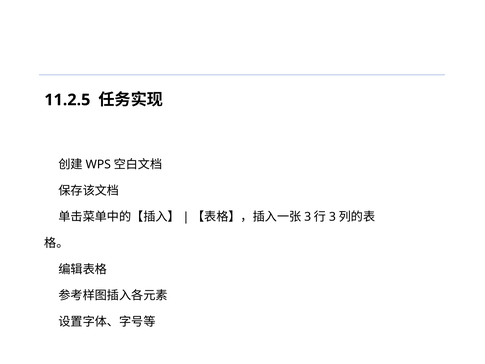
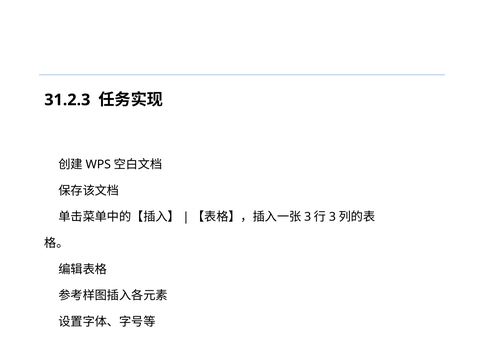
11.2.5: 11.2.5 -> 31.2.3 (67, 100)
